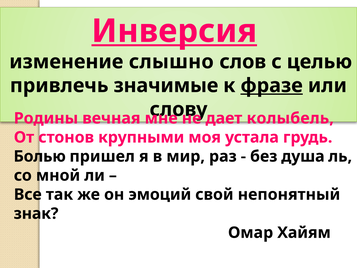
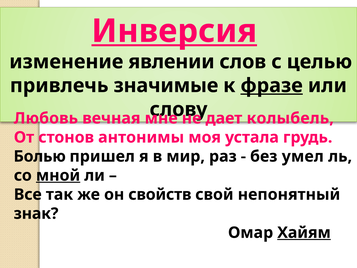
слышно: слышно -> явлении (171, 62)
Родины: Родины -> Любовь (46, 118)
крупными: крупными -> антонимы (141, 137)
душа: душа -> умел (303, 156)
мной underline: none -> present (58, 175)
эмоций: эмоций -> свойств (160, 194)
Хайям underline: none -> present (304, 232)
